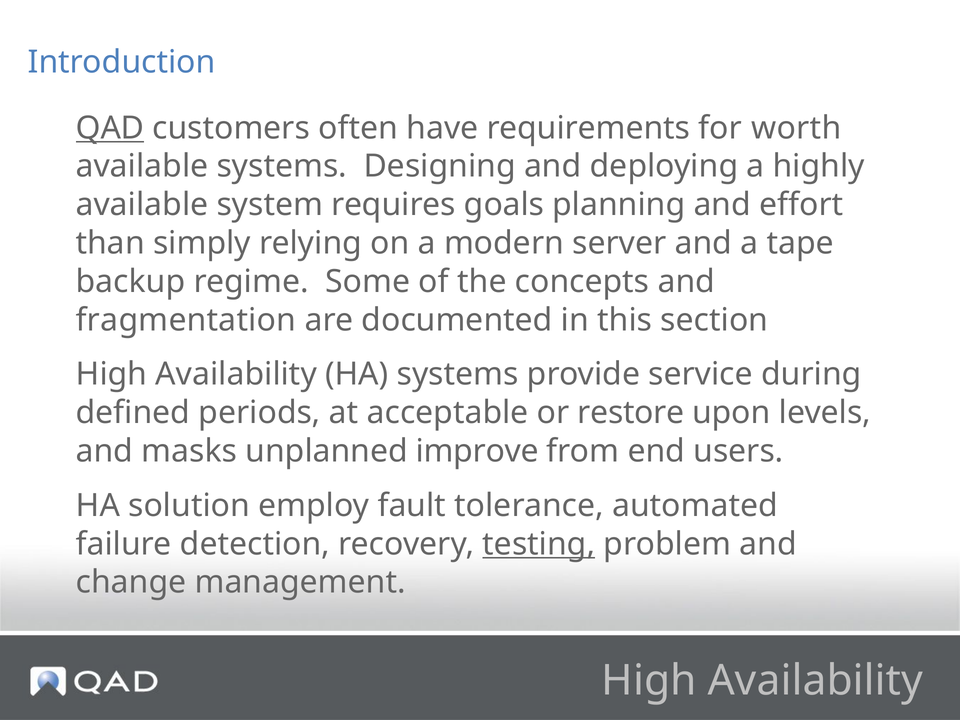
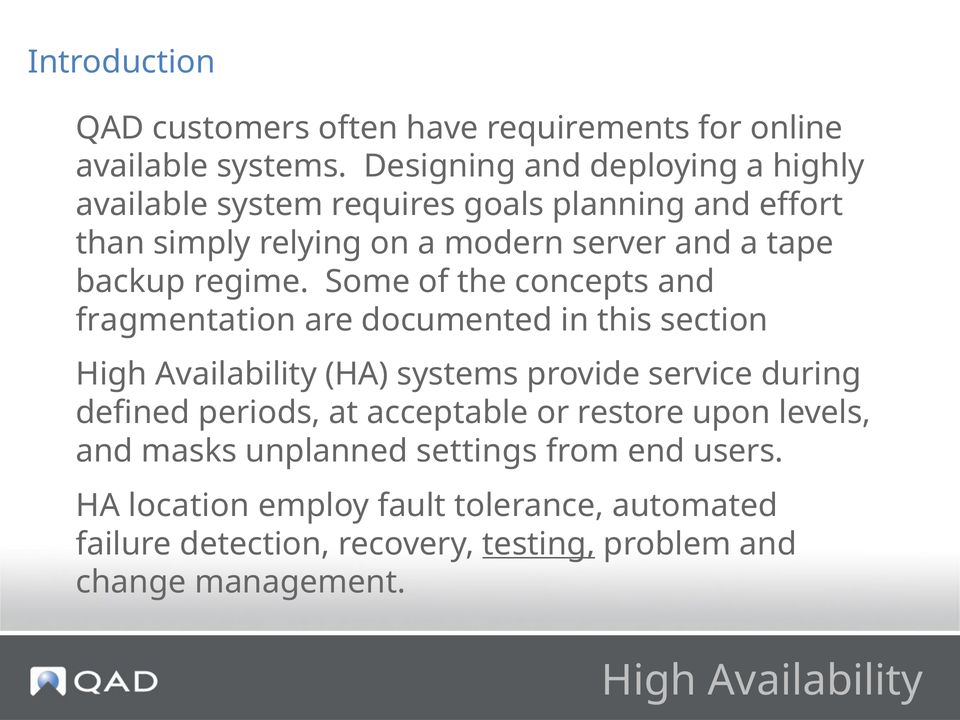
QAD underline: present -> none (110, 128)
worth: worth -> online (797, 128)
improve: improve -> settings (477, 451)
solution: solution -> location (189, 506)
